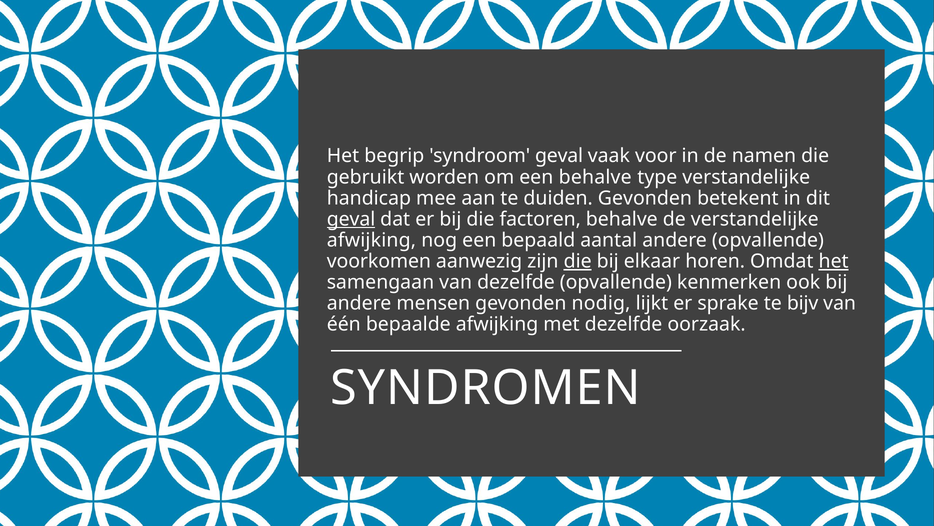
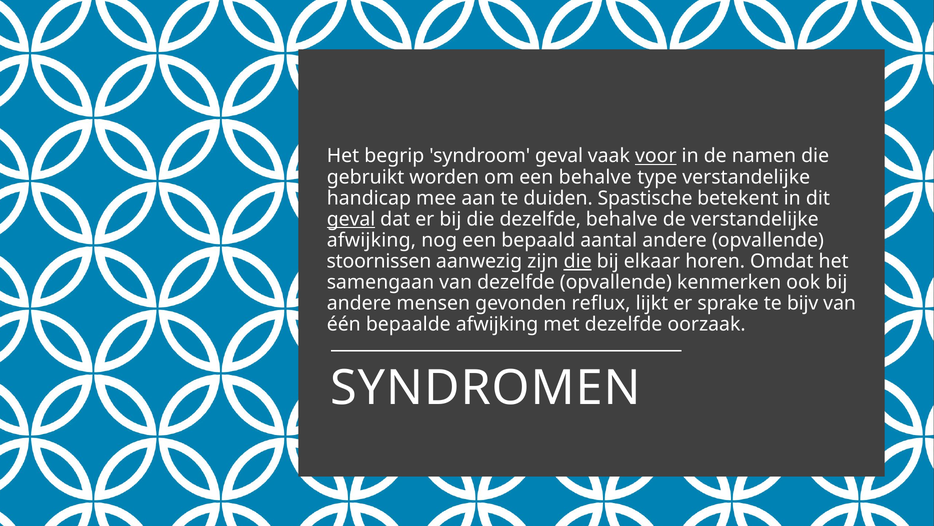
voor underline: none -> present (656, 156)
duiden Gevonden: Gevonden -> Spastische (645, 198)
die factoren: factoren -> dezelfde (540, 219)
voorkomen: voorkomen -> stoornissen (379, 261)
het underline: present -> none (834, 261)
nodig: nodig -> reflux (601, 303)
